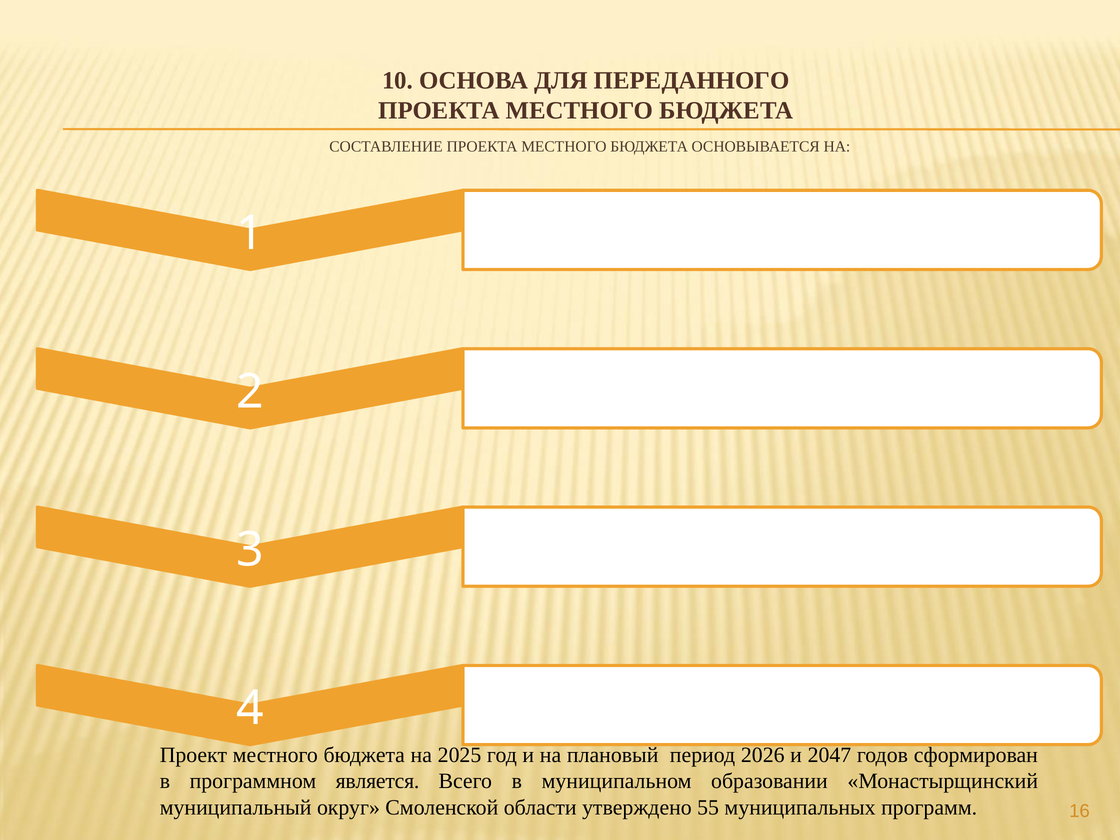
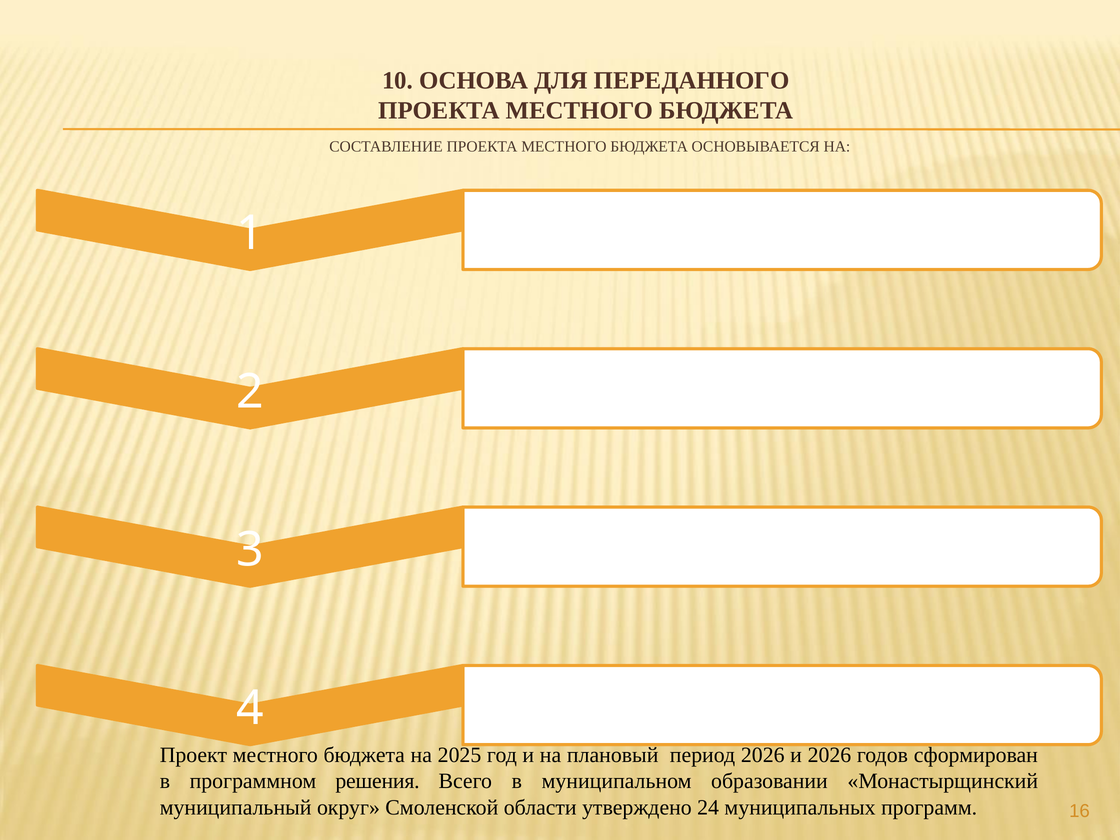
и 2047: 2047 -> 2026 (829, 755)
является: является -> решения (378, 781)
55: 55 -> 24 (708, 807)
